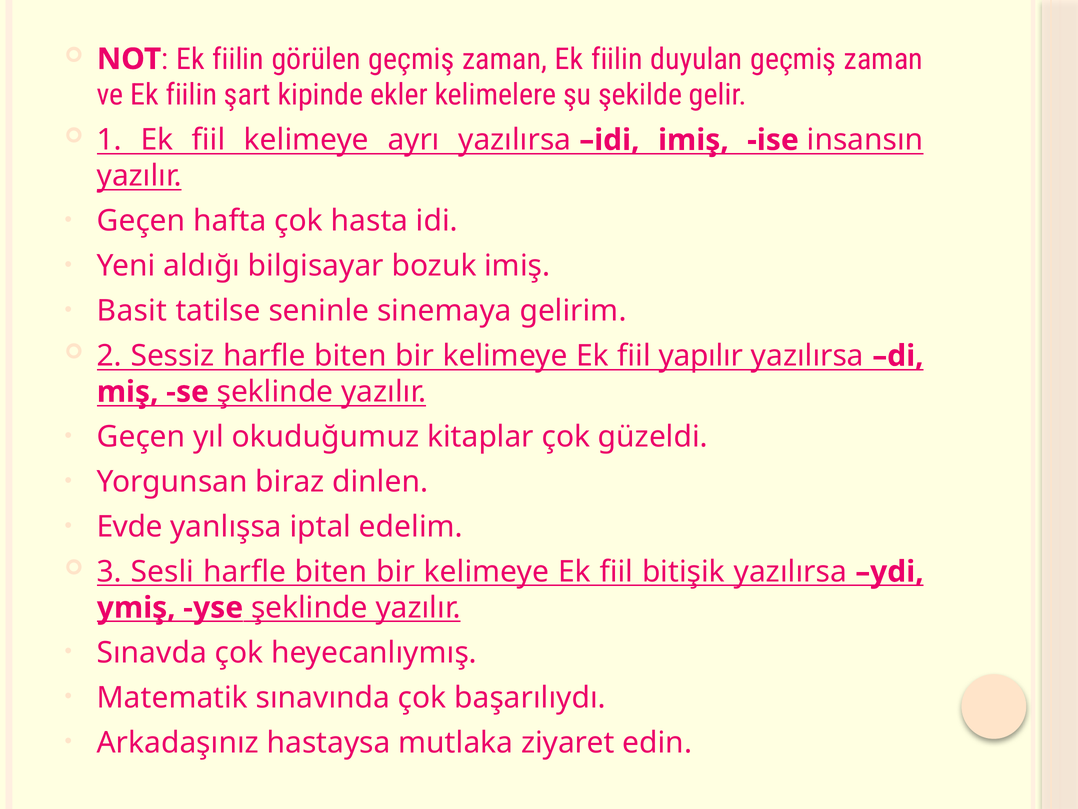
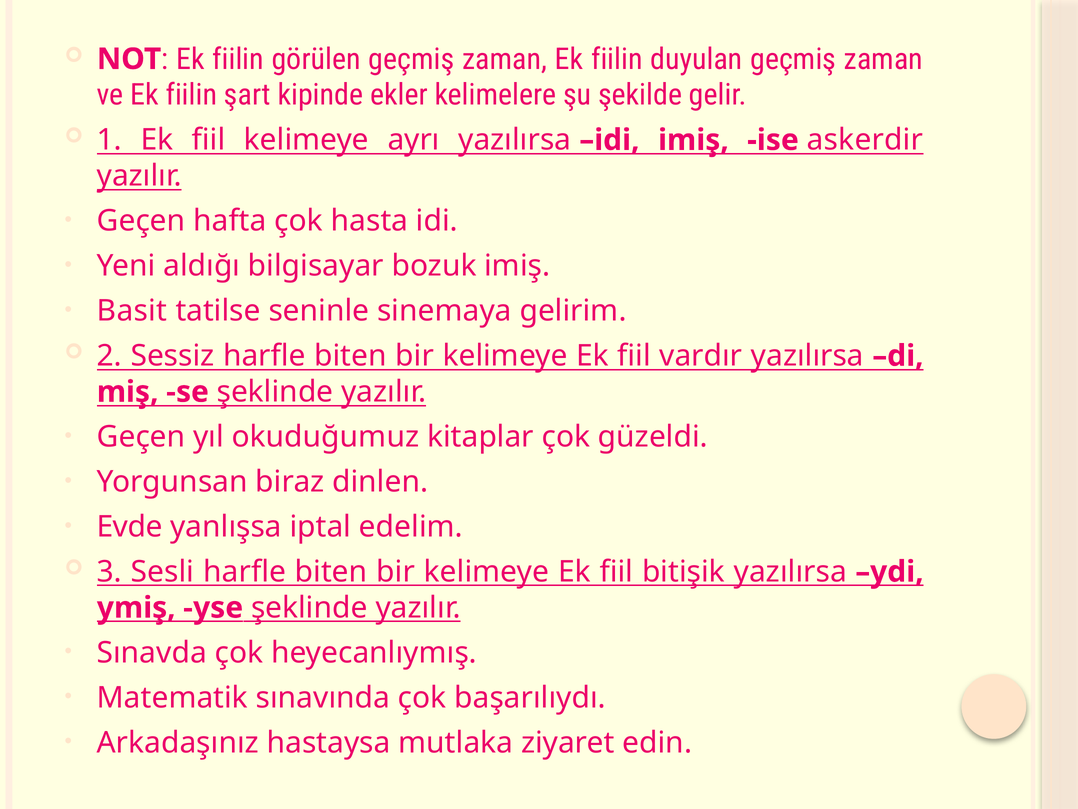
insansın: insansın -> askerdir (865, 140)
yapılır: yapılır -> vardır (701, 356)
